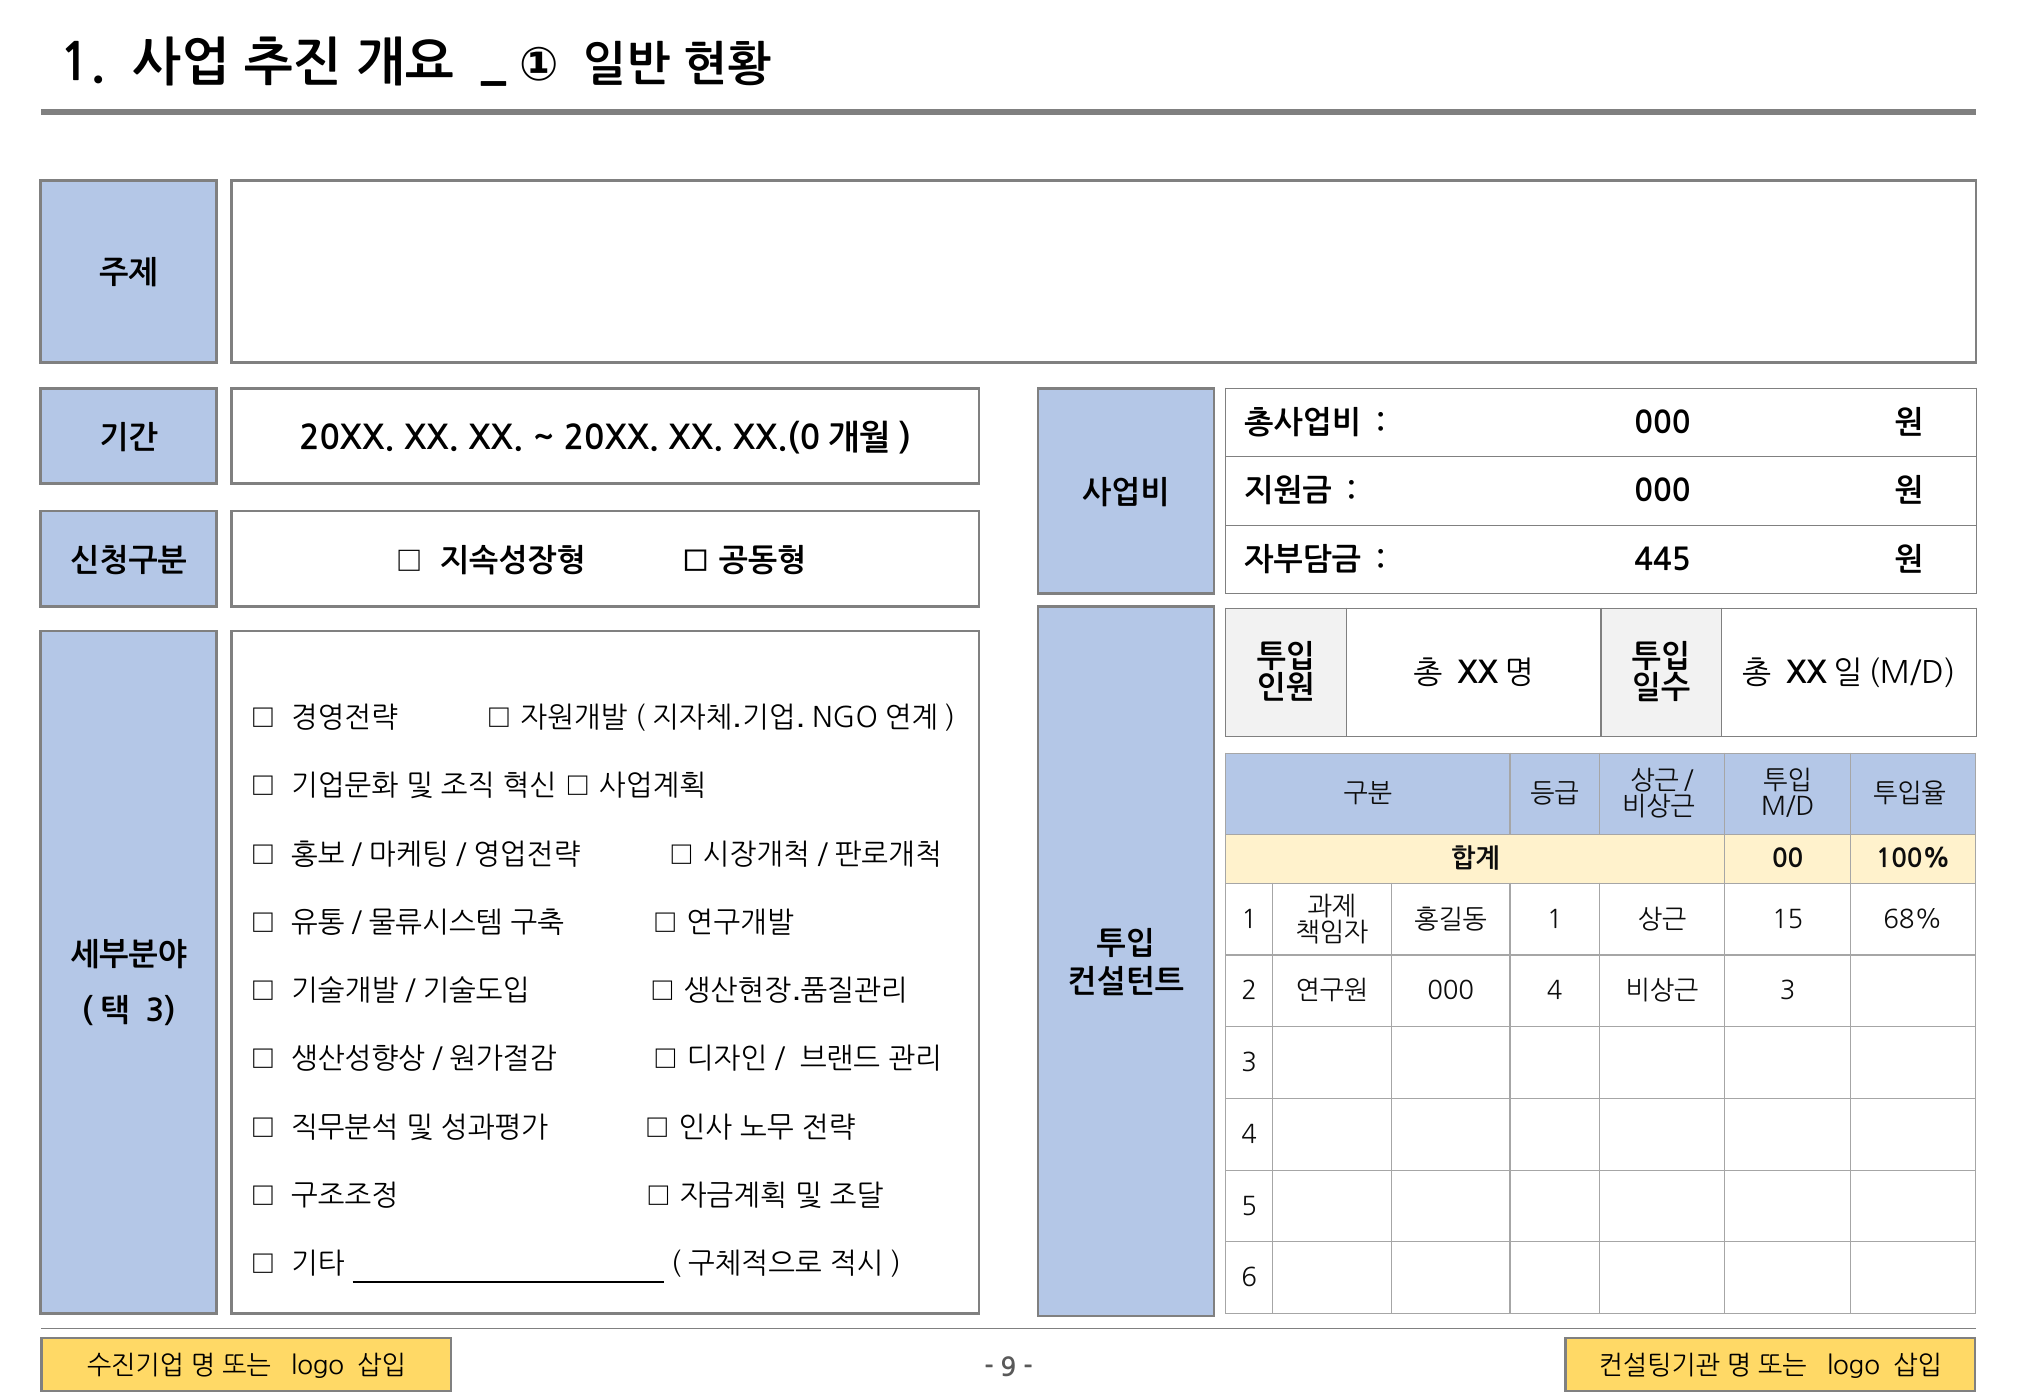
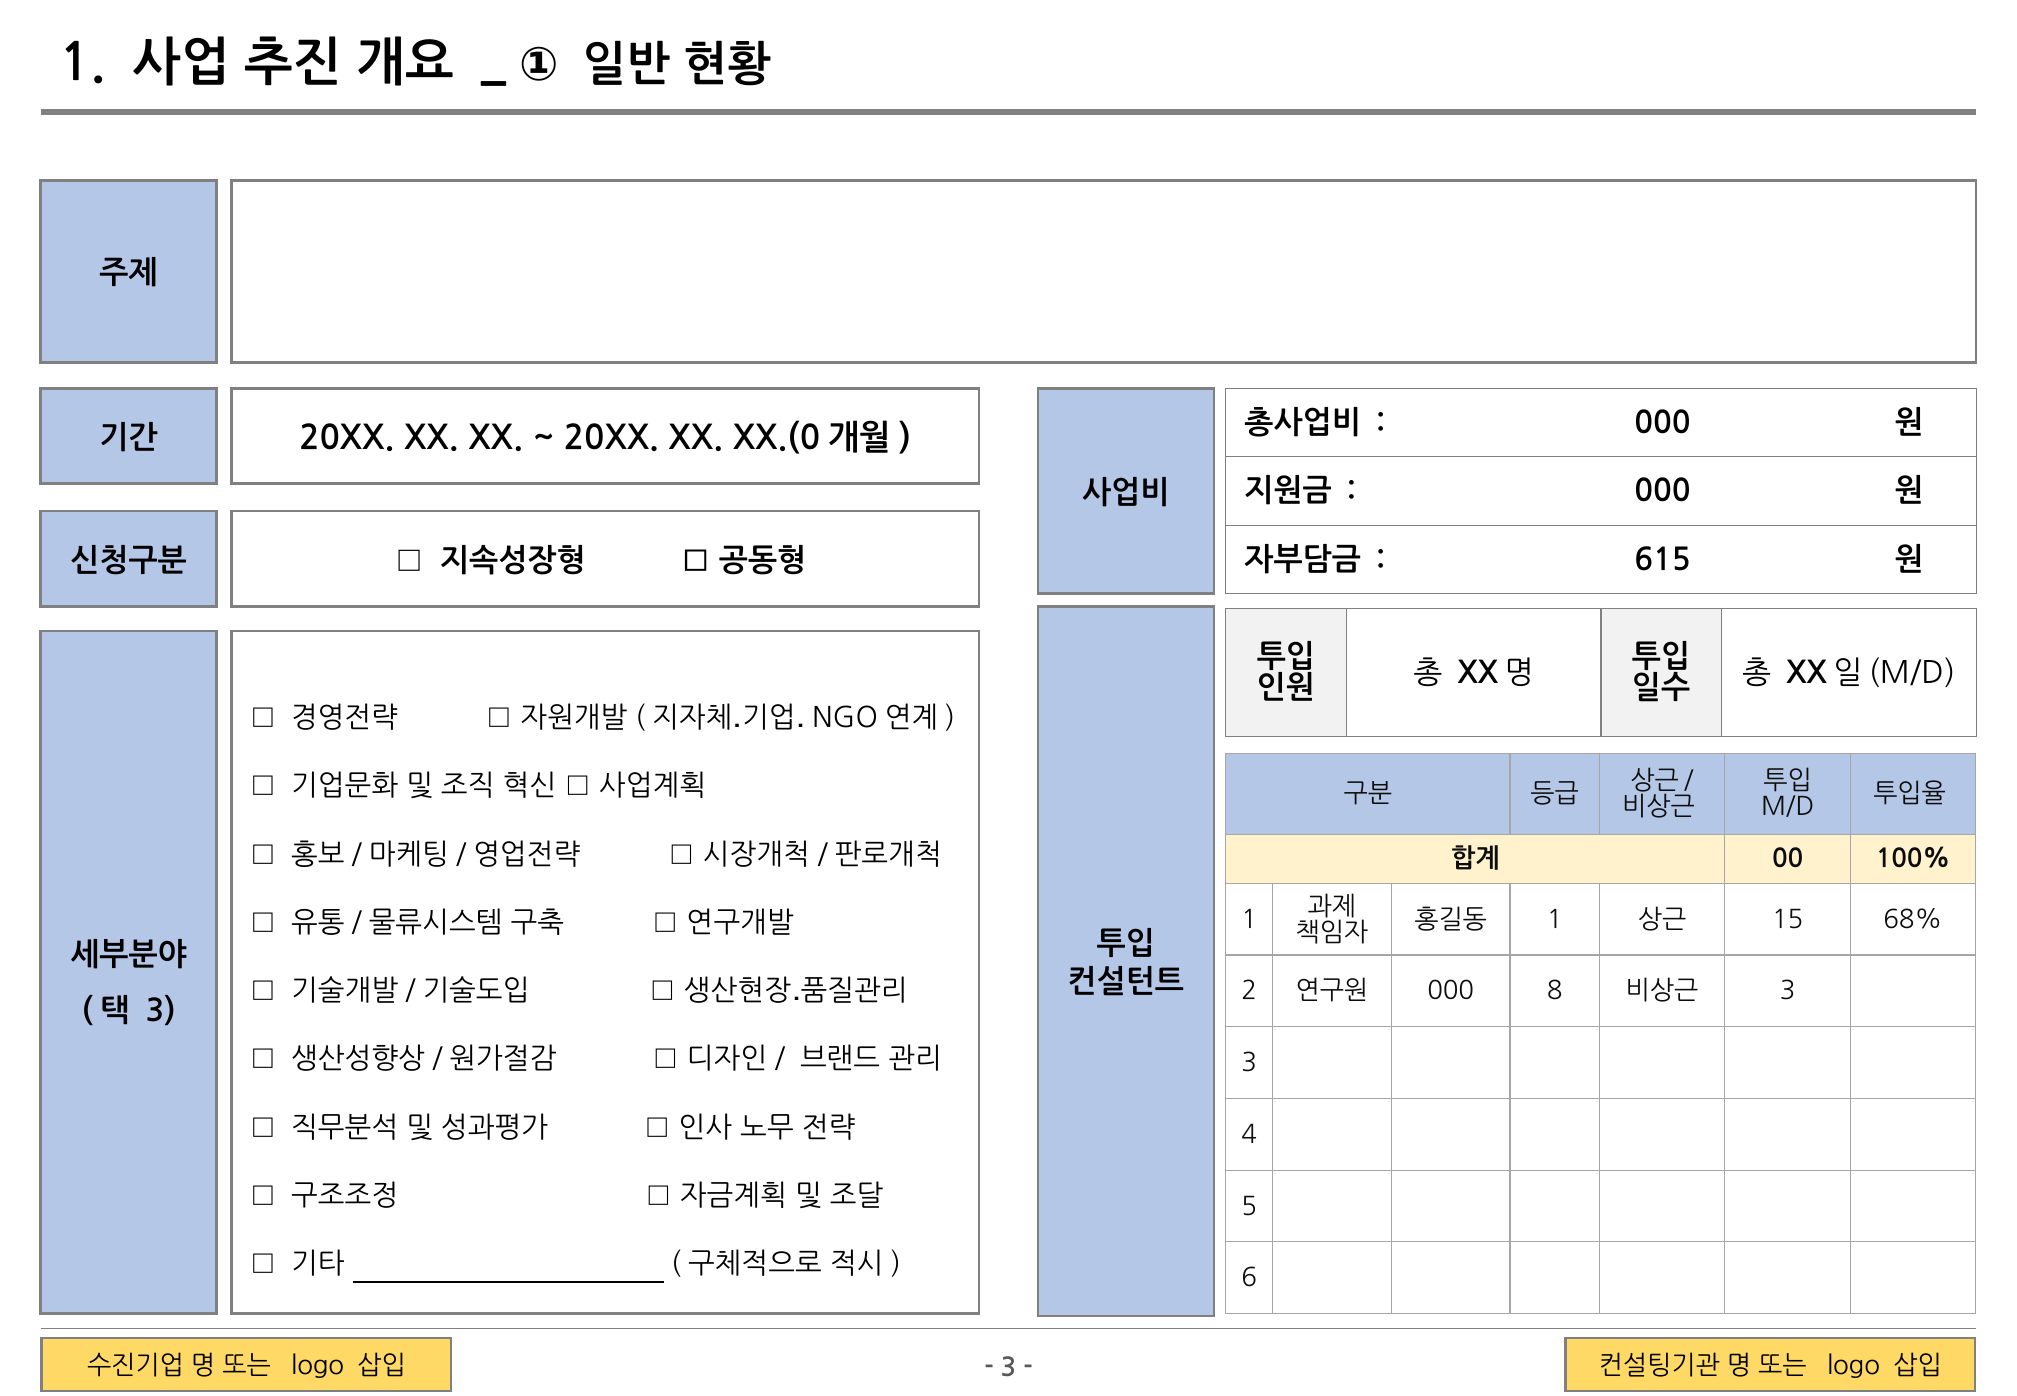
445: 445 -> 615 (1663, 560)
000 4: 4 -> 8 (1555, 992)
9: 9 -> 3 (1009, 1369)
